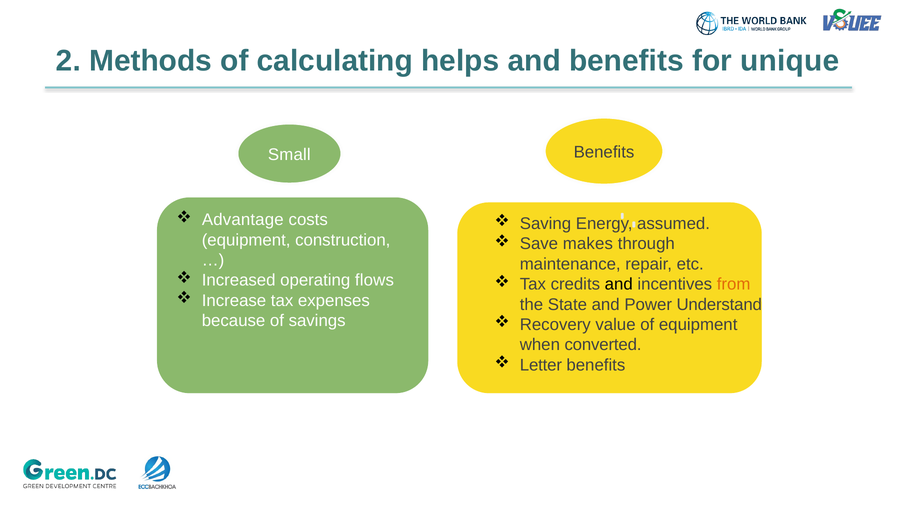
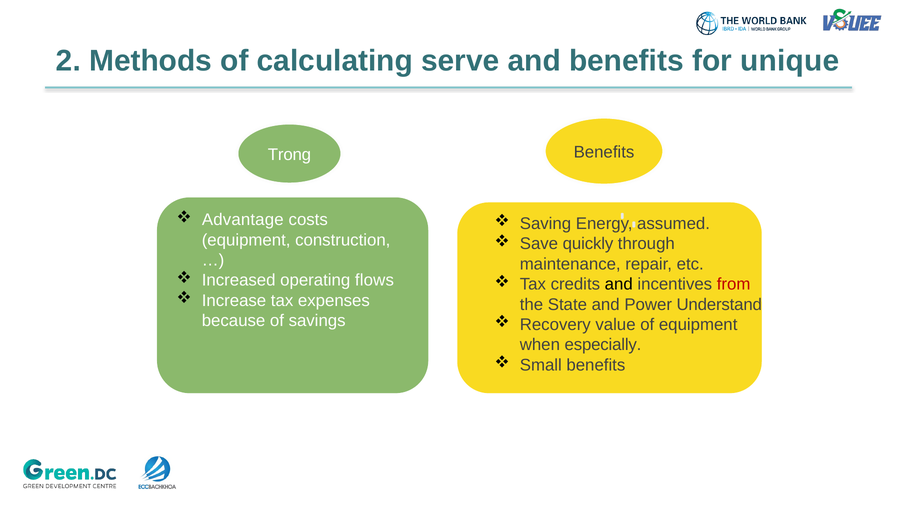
helps: helps -> serve (460, 61)
Small: Small -> Trong (289, 155)
makes: makes -> quickly (588, 244)
from colour: orange -> red (734, 284)
converted: converted -> especially (603, 345)
Letter: Letter -> Small (541, 365)
